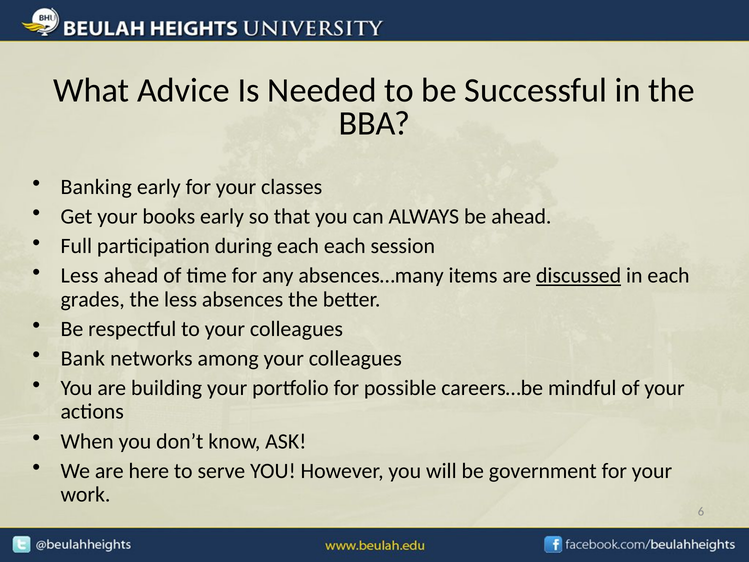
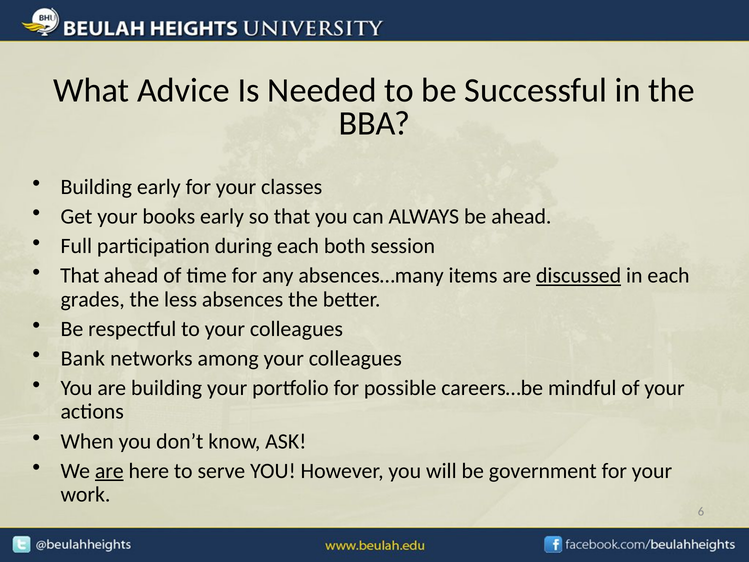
Banking: Banking -> Building (96, 187)
each each: each -> both (345, 246)
Less: Less -> That (80, 276)
are underline: none -> present (109, 471)
